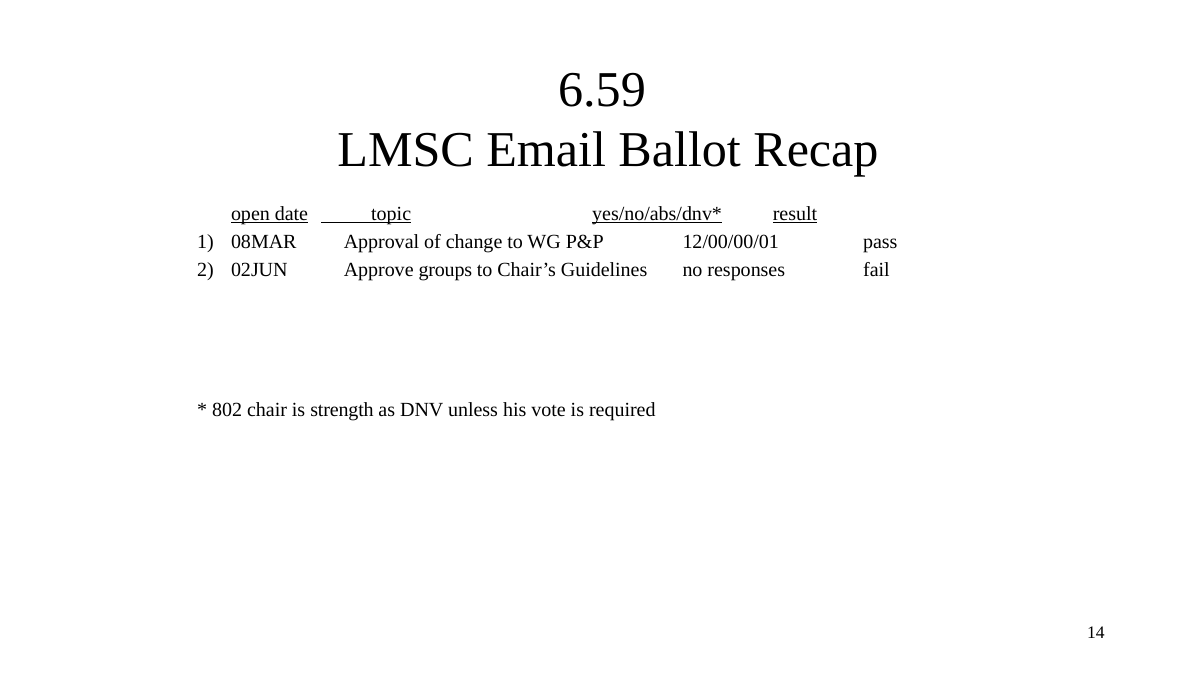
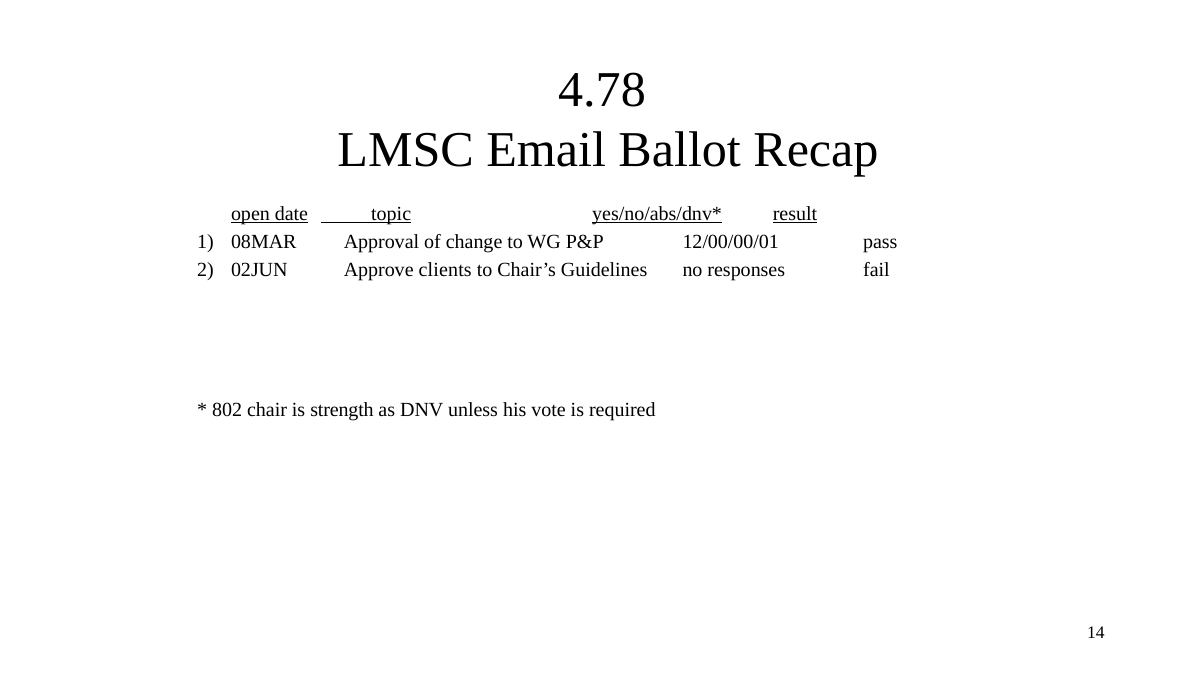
6.59: 6.59 -> 4.78 (602, 90)
groups: groups -> clients (445, 270)
